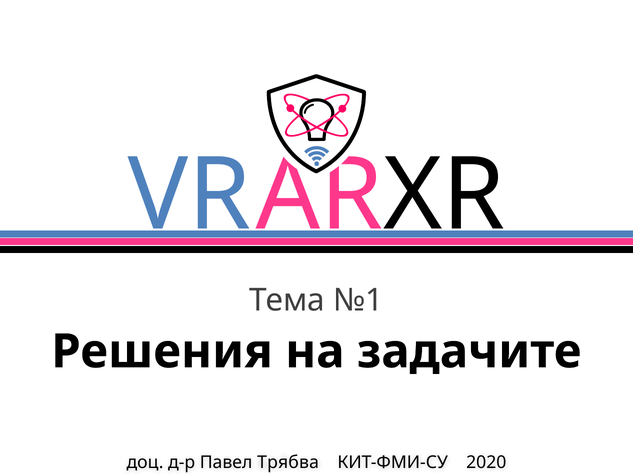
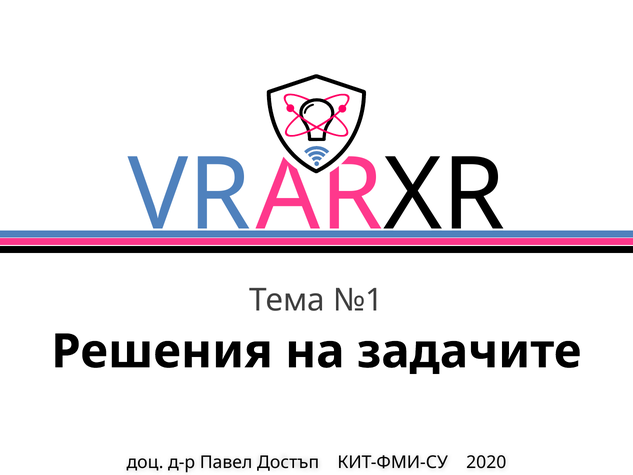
Трябва: Трябва -> Достъп (288, 462)
